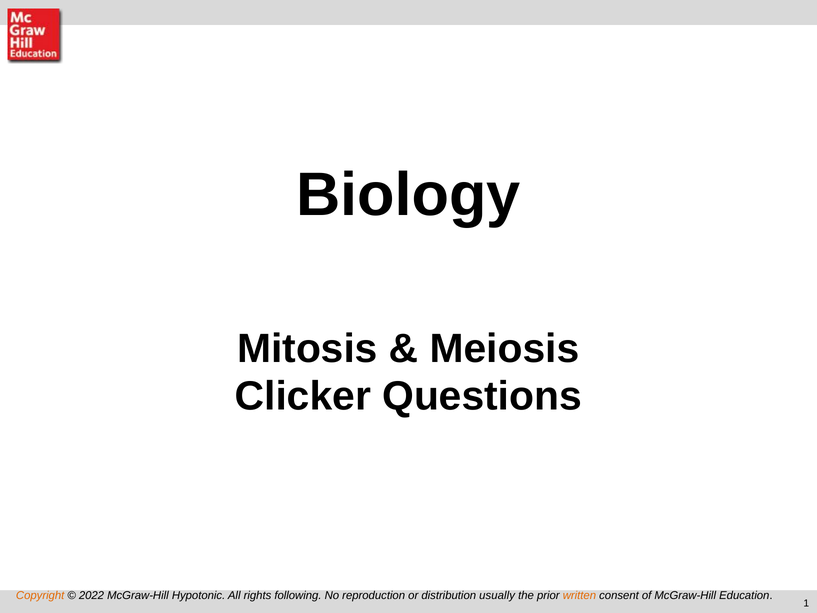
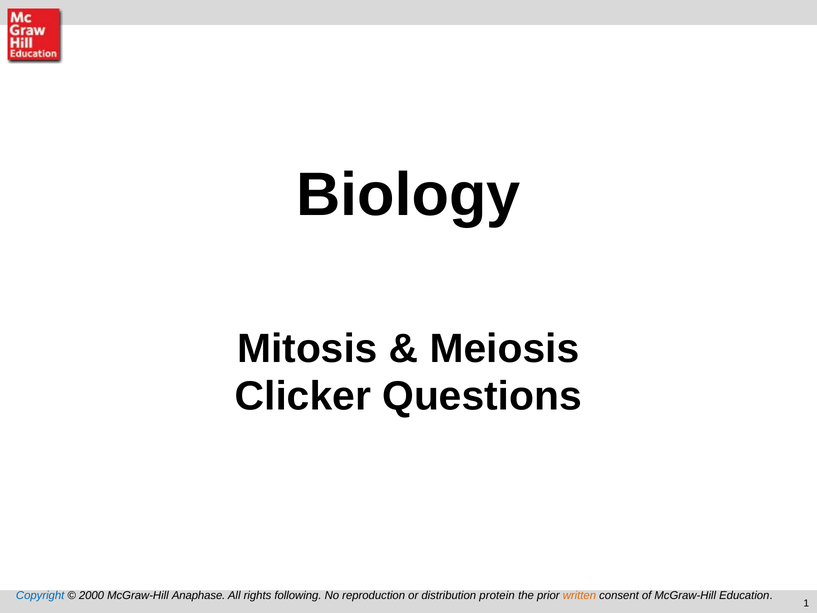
Copyright colour: orange -> blue (40, 595)
2022: 2022 -> 2000 (91, 595)
Hypotonic: Hypotonic -> Anaphase (199, 595)
usually: usually -> protein (497, 595)
